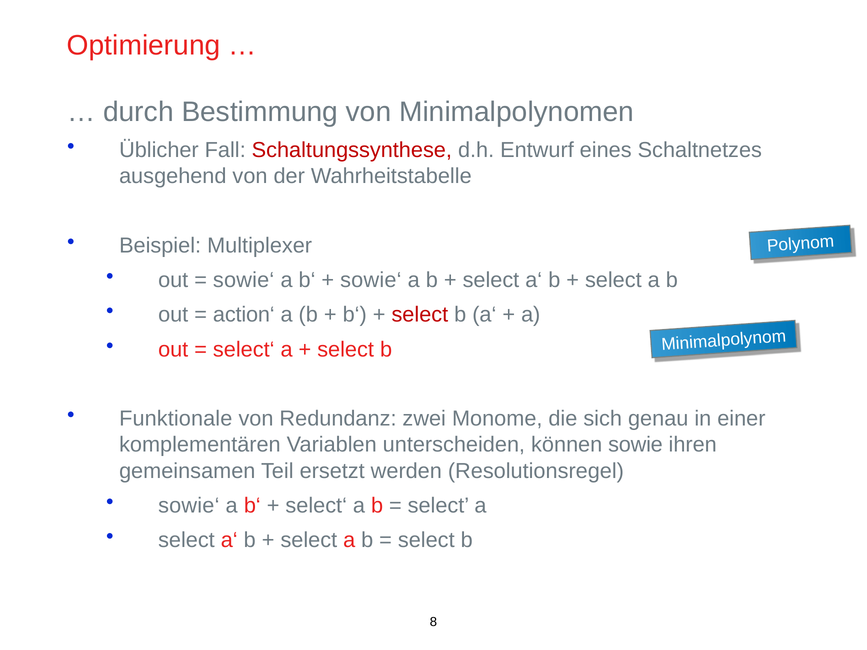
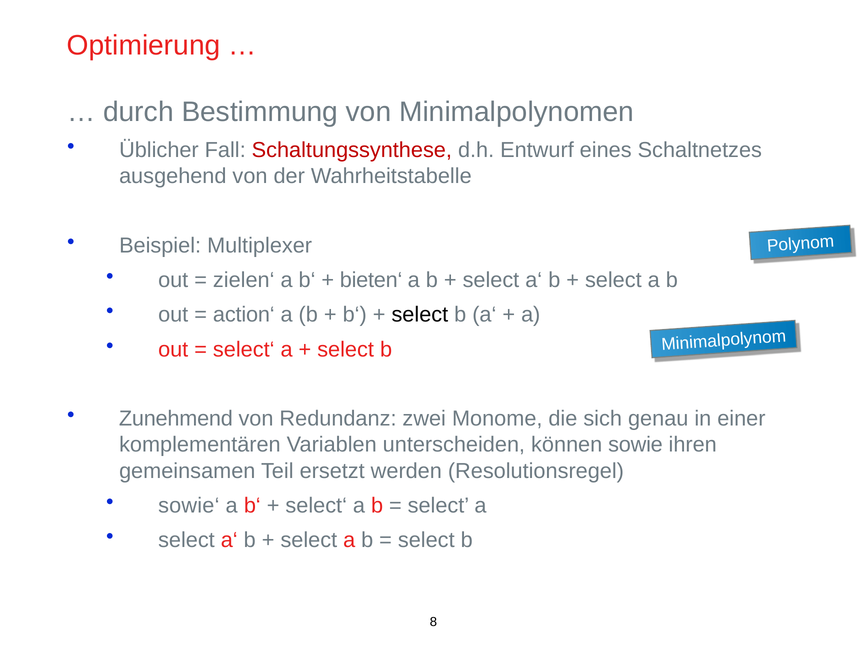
sowie‘: sowie‘ -> zielen‘ (244, 280)
sowie‘: sowie‘ -> bieten‘ (371, 280)
select colour: red -> black (420, 315)
Funktionale: Funktionale -> Zunehmend (176, 419)
